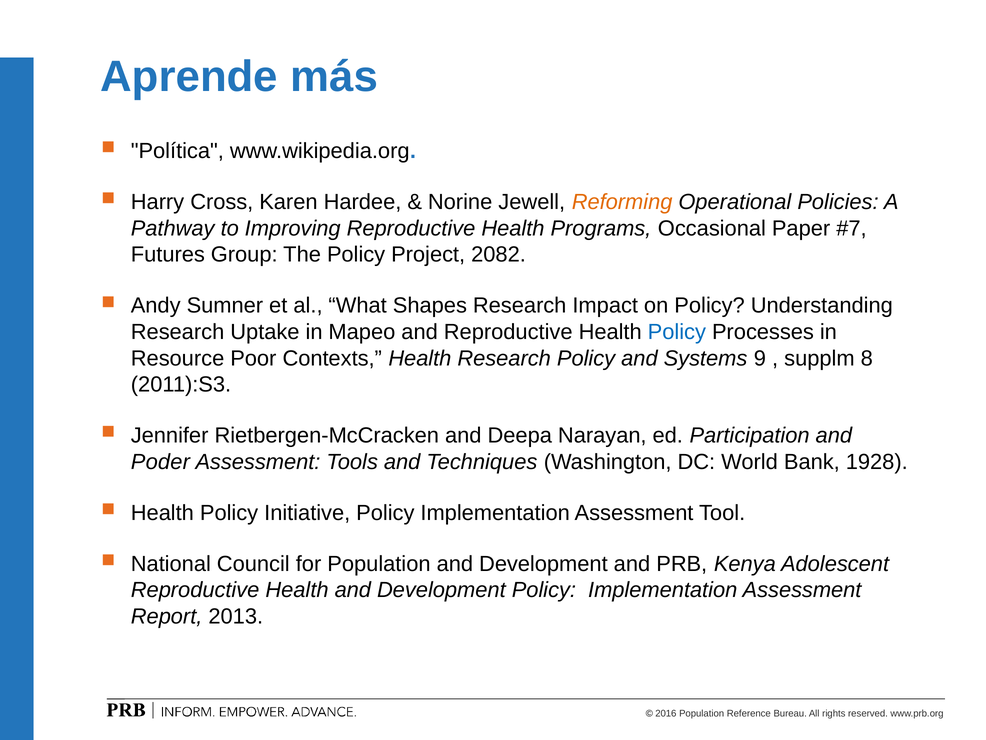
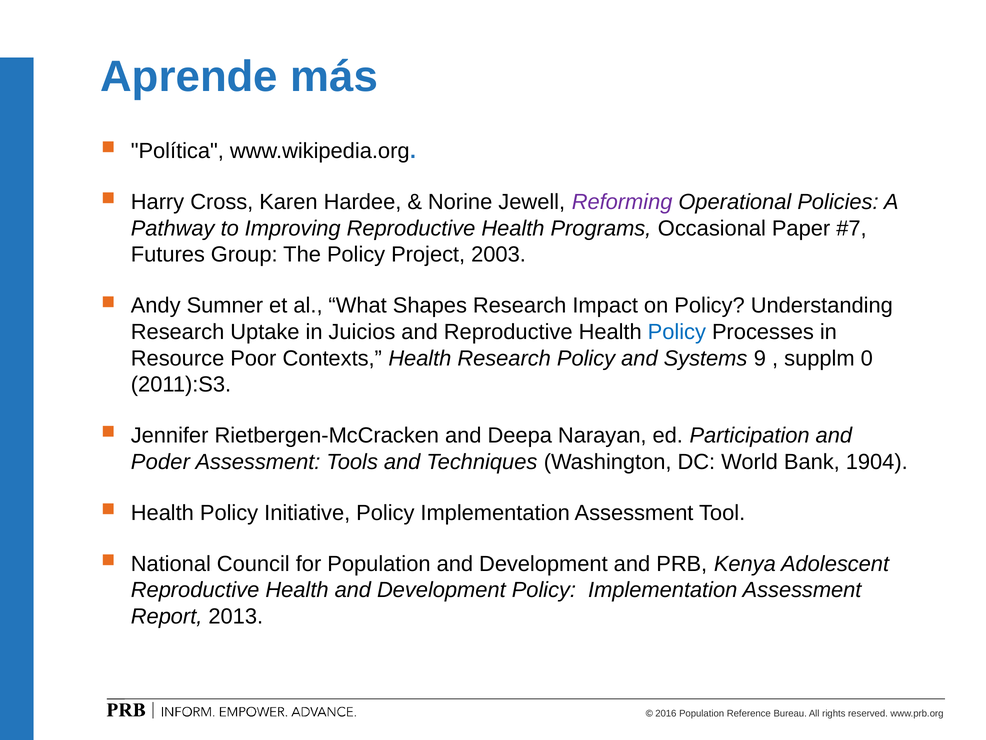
Reforming colour: orange -> purple (622, 202)
2082: 2082 -> 2003 (499, 255)
Mapeo: Mapeo -> Juicios (362, 332)
8: 8 -> 0 (867, 358)
1928: 1928 -> 1904 (877, 462)
